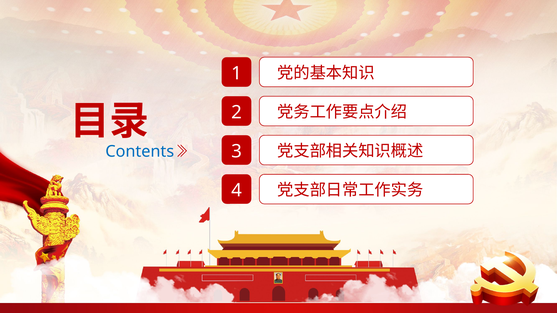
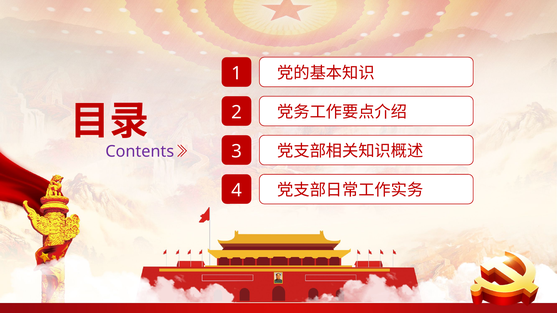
Contents colour: blue -> purple (140, 151)
